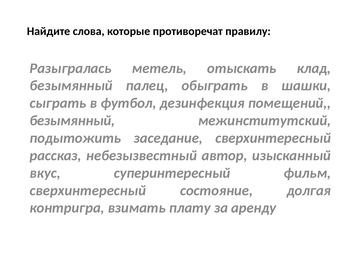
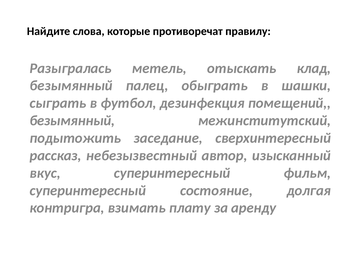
сверхинтересный: сверхинтересный -> суперинтересный (88, 191)
